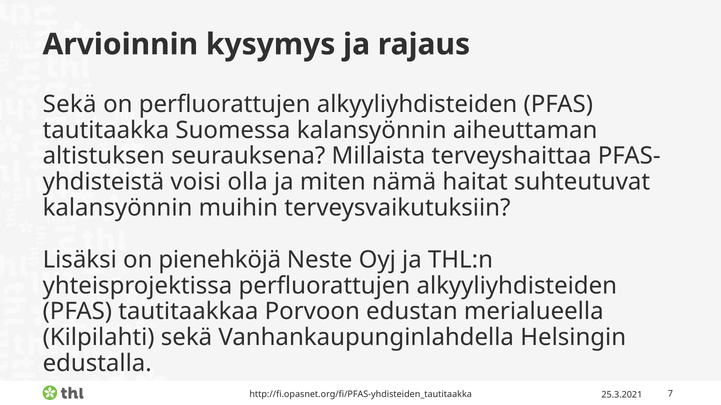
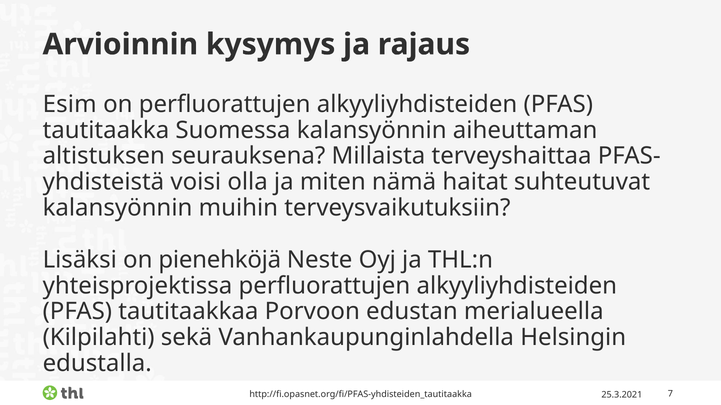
Sekä: Sekä -> Esim (70, 104)
